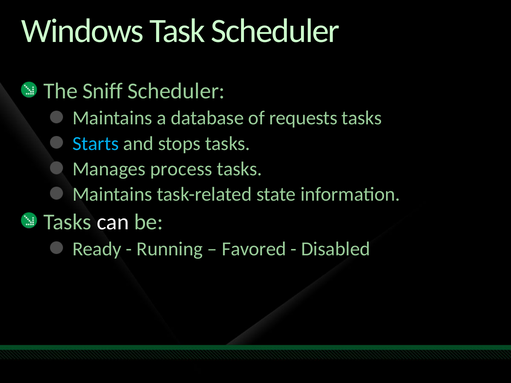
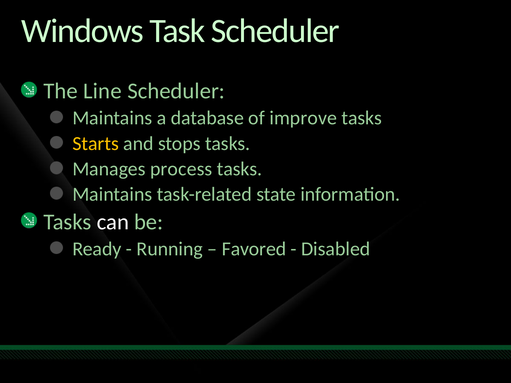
Sniff: Sniff -> Line (102, 91)
requests: requests -> improve (303, 118)
Starts colour: light blue -> yellow (96, 144)
